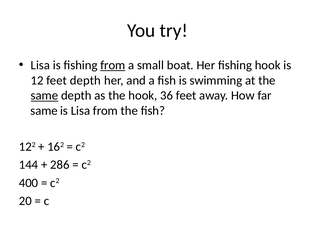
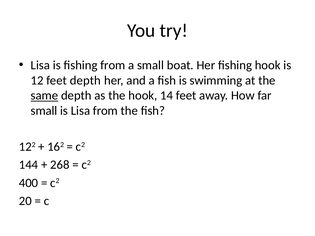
from underline: present -> none (113, 65)
36: 36 -> 14 (167, 96)
same: same -> small (44, 111)
286: 286 -> 268 (60, 165)
